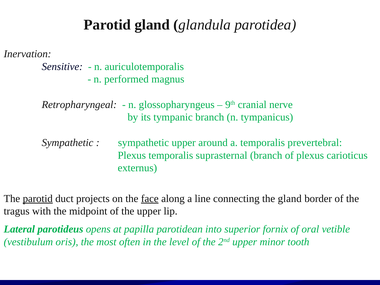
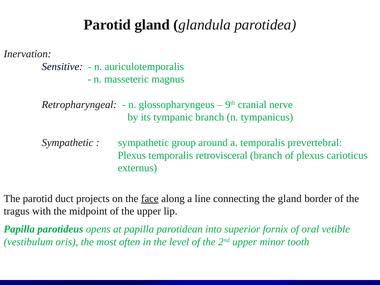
performed: performed -> masseteric (126, 79)
sympathetic upper: upper -> group (184, 143)
suprasternal: suprasternal -> retrovisceral (222, 155)
parotid underline: present -> none (38, 199)
Lateral: Lateral -> Papilla (19, 229)
